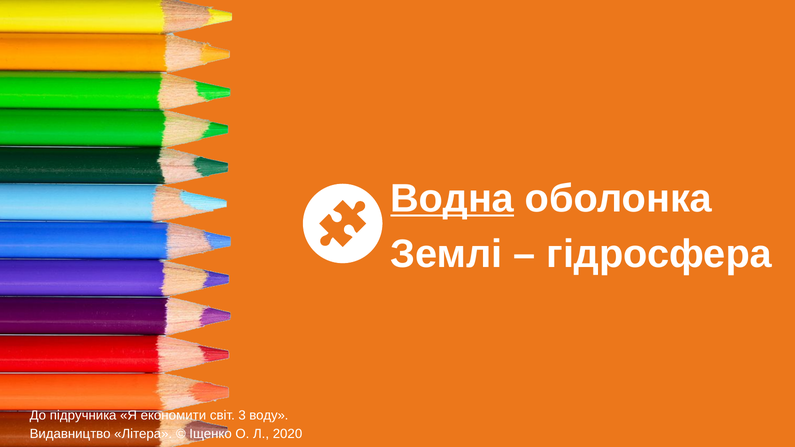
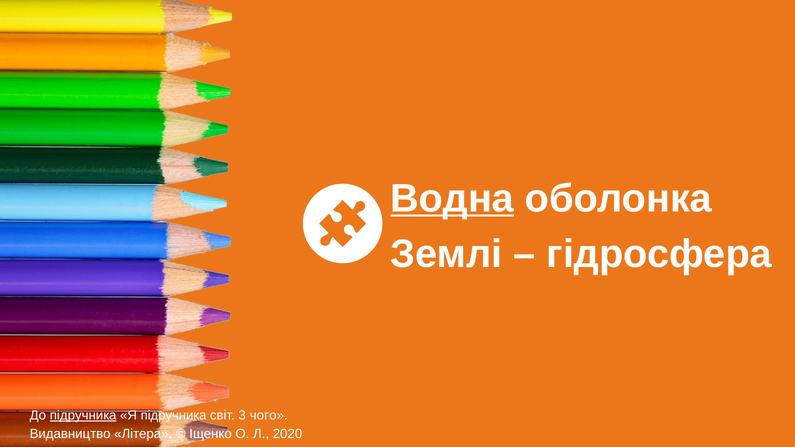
підручника underline: none -> present (83, 416)
Я економити: економити -> підручника (174, 416)
воду: воду -> чого (269, 416)
